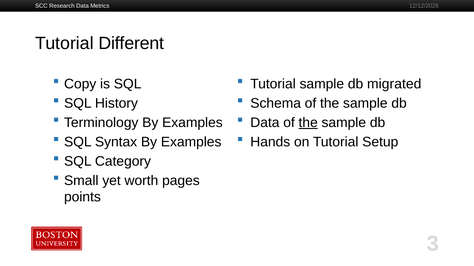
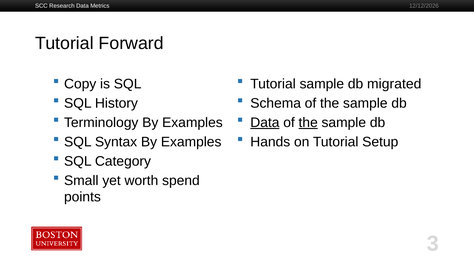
Different: Different -> Forward (131, 43)
Data underline: none -> present (265, 123)
pages: pages -> spend (181, 181)
